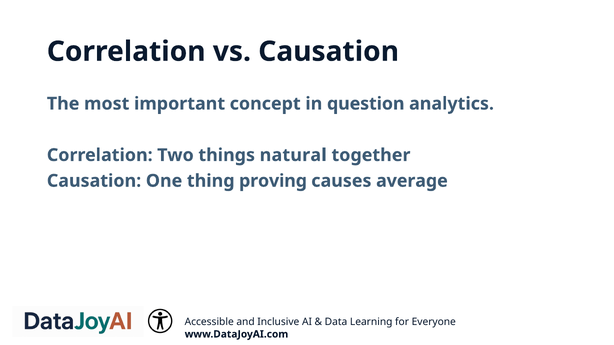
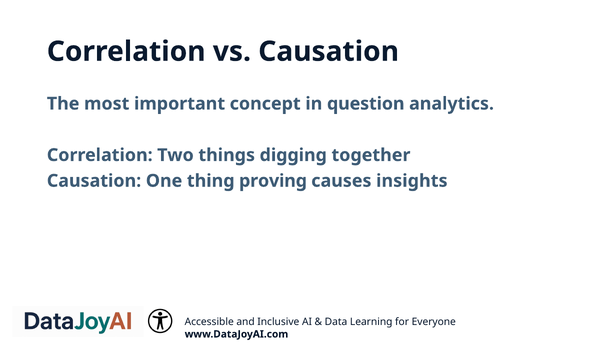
natural: natural -> digging (293, 155)
average: average -> insights (412, 181)
